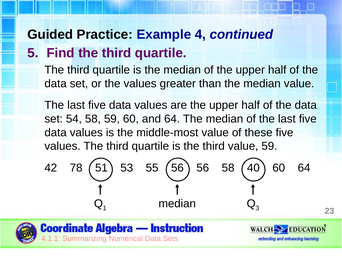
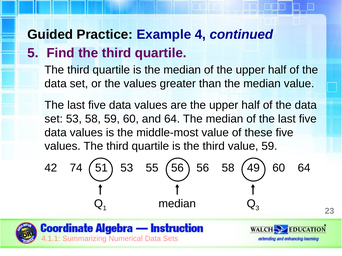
set 54: 54 -> 53 (74, 119)
78: 78 -> 74 (76, 168)
40: 40 -> 49 (253, 168)
